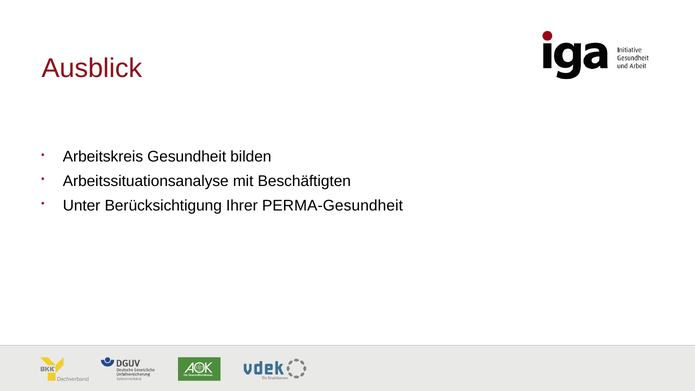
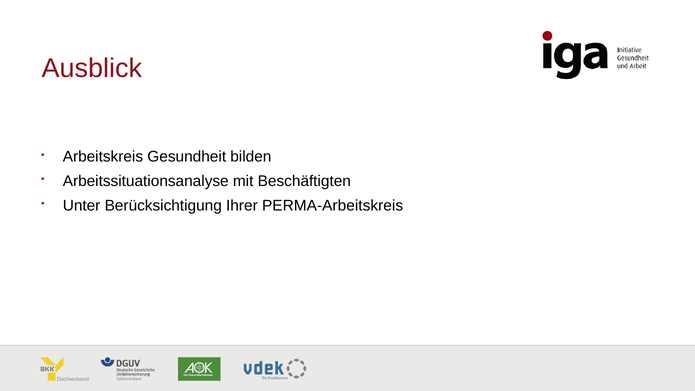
PERMA-Gesundheit: PERMA-Gesundheit -> PERMA-Arbeitskreis (333, 205)
